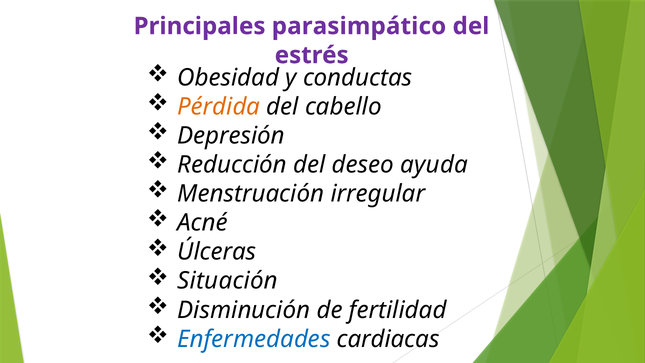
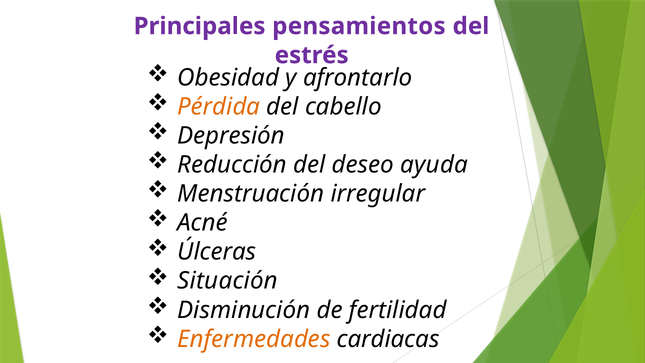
parasimpático: parasimpático -> pensamientos (359, 26)
conductas: conductas -> afrontarlo (358, 78)
Enfermedades colour: blue -> orange (254, 339)
